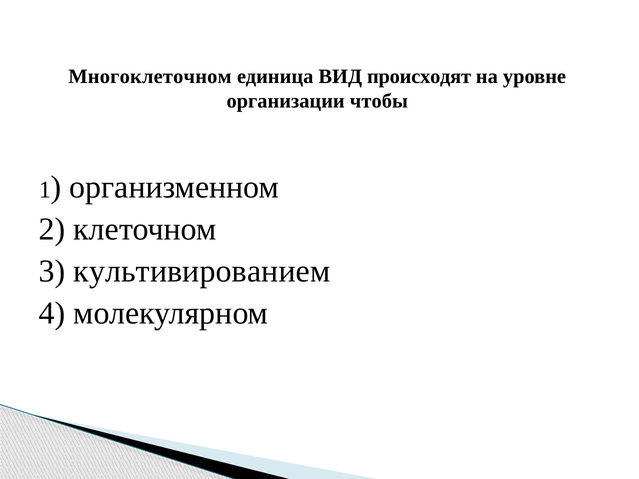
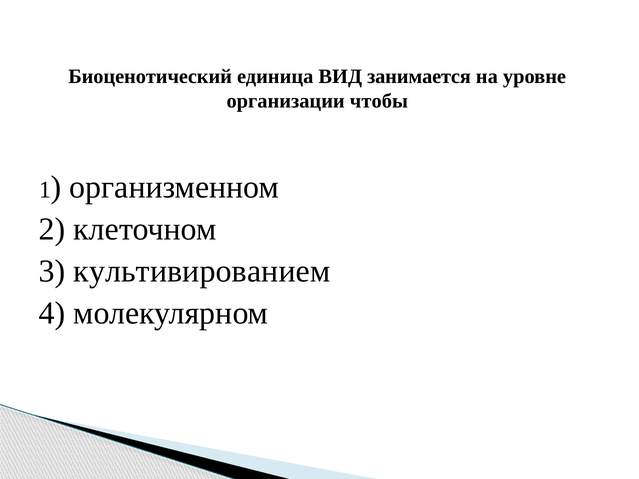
Многоклеточном: Многоклеточном -> Биоценотический (150, 77)
происходят: происходят -> занимается (419, 77)
